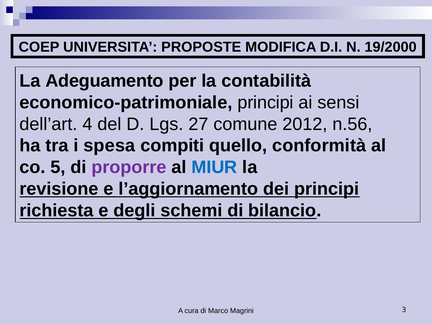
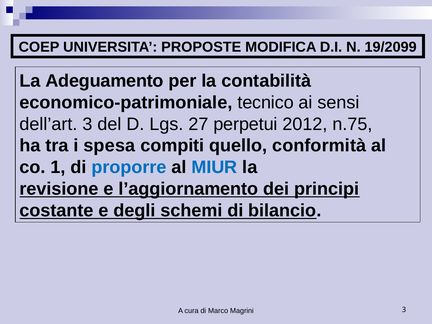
19/2000: 19/2000 -> 19/2099 (391, 47)
economico-patrimoniale principi: principi -> tecnico (266, 103)
dell’art 4: 4 -> 3 (87, 124)
comune: comune -> perpetui (246, 124)
n.56: n.56 -> n.75 (352, 124)
5: 5 -> 1 (58, 167)
proporre colour: purple -> blue (129, 167)
richiesta: richiesta -> costante (57, 211)
